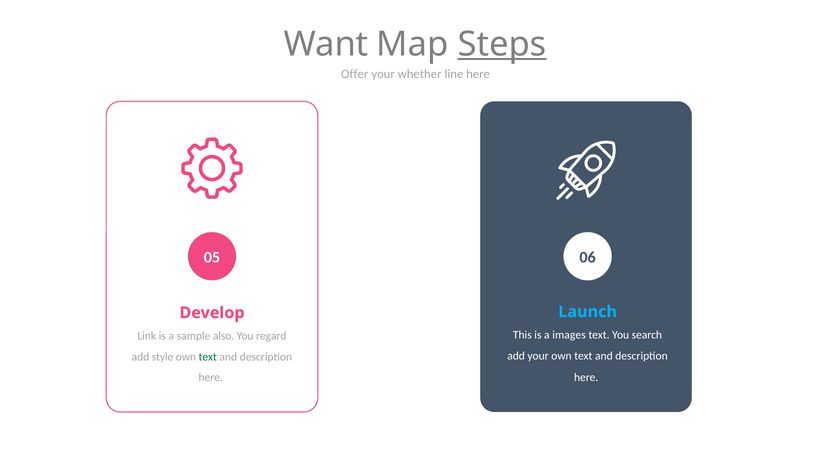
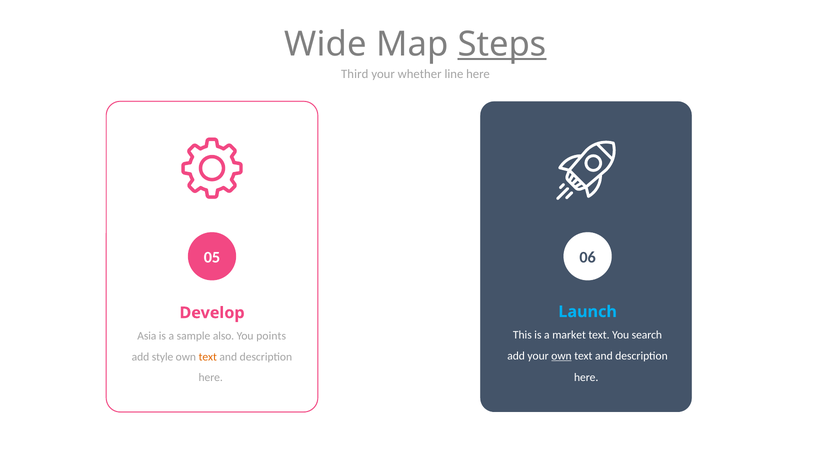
Want: Want -> Wide (326, 44)
Offer: Offer -> Third (355, 74)
images: images -> market (569, 335)
Link: Link -> Asia (147, 336)
regard: regard -> points (271, 336)
own underline: none -> present (561, 356)
text colour: green -> orange (208, 357)
